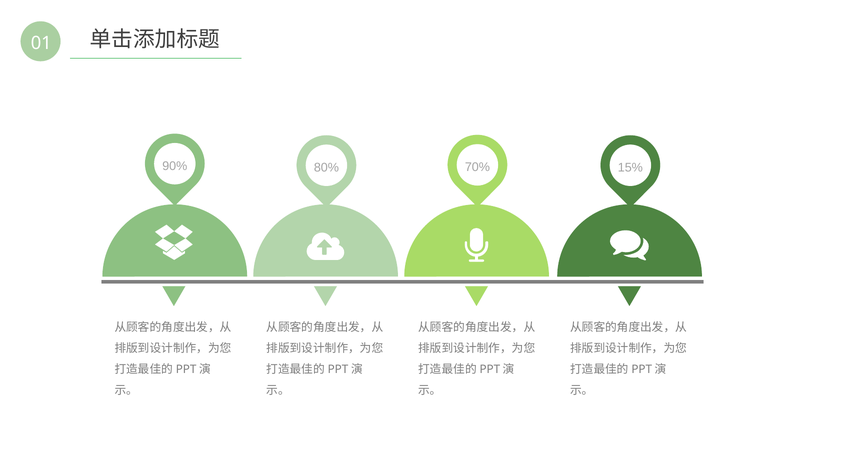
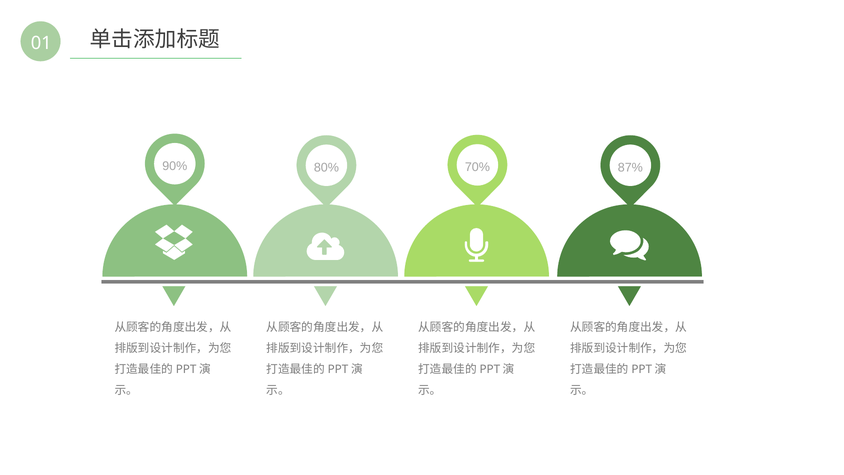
15%: 15% -> 87% (630, 168)
